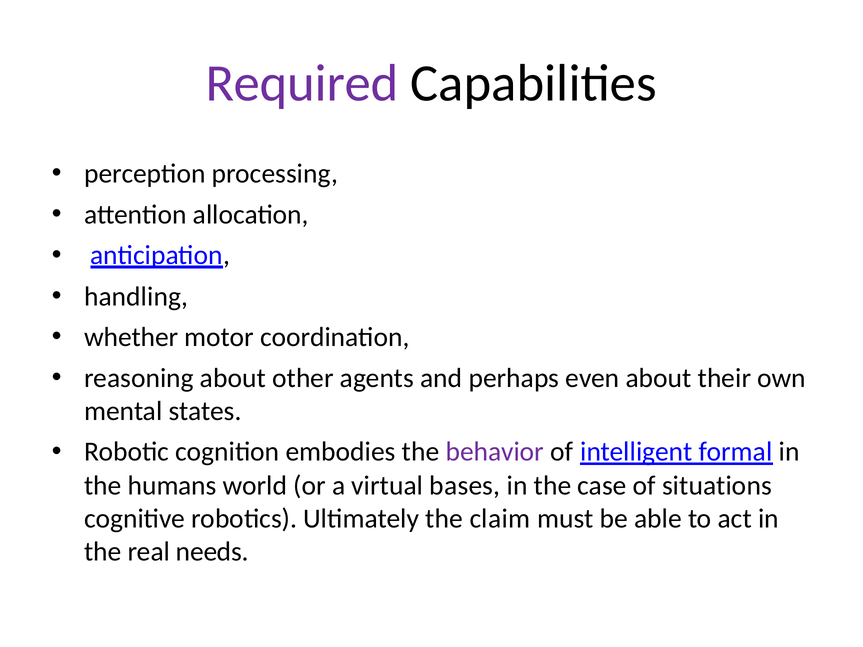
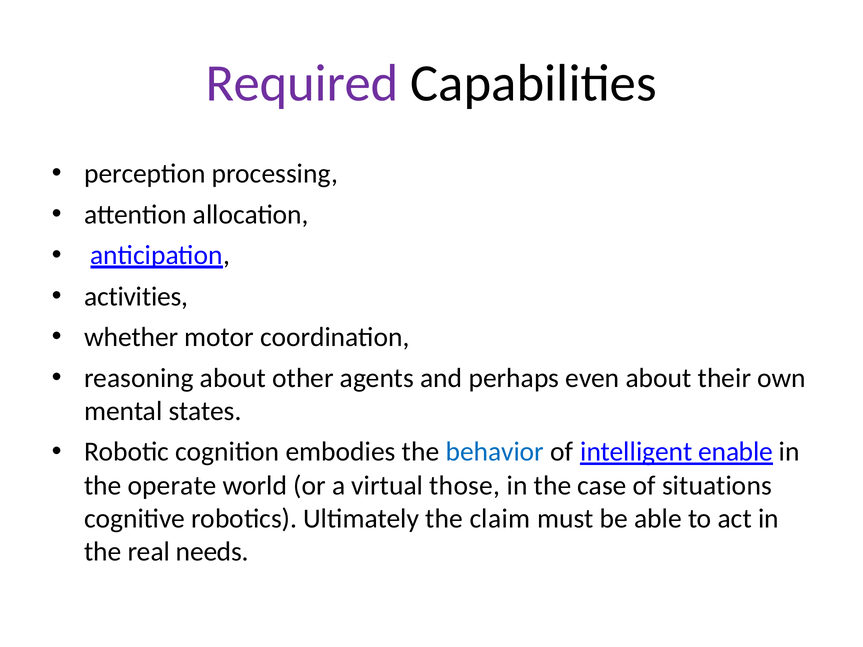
handling: handling -> activities (136, 297)
behavior colour: purple -> blue (495, 452)
formal: formal -> enable (736, 452)
humans: humans -> operate (172, 486)
bases: bases -> those (465, 486)
